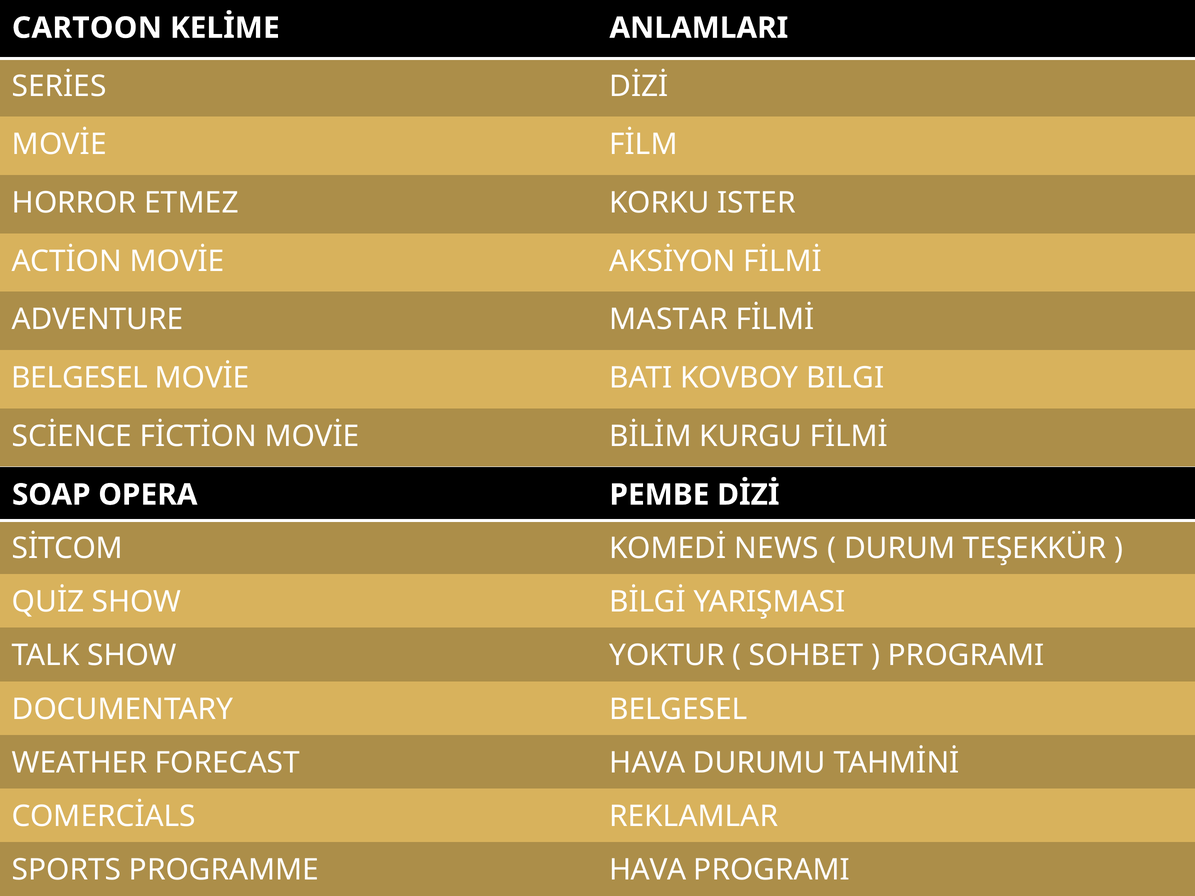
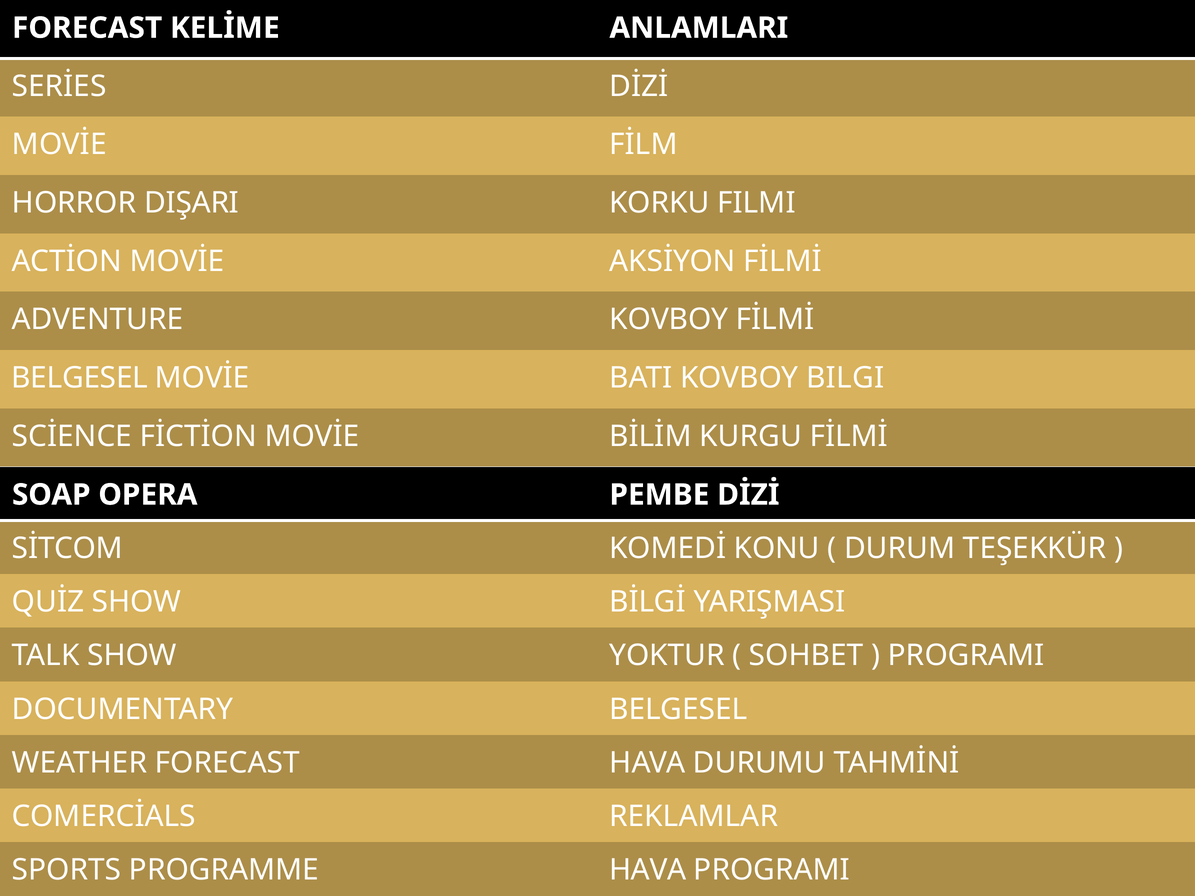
CARTOON: CARTOON -> FORECAST (87, 28)
ETMEZ: ETMEZ -> DIŞARI (192, 203)
ISTER: ISTER -> FILMI (756, 203)
ADVENTURE MASTAR: MASTAR -> KOVBOY (669, 320)
NEWS: NEWS -> KONU (777, 549)
